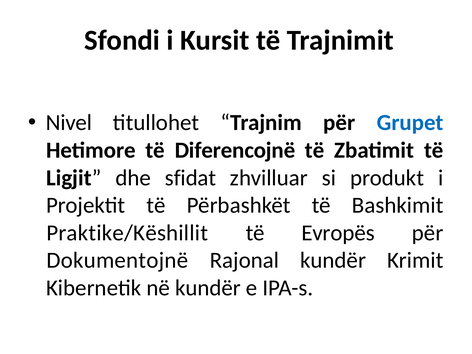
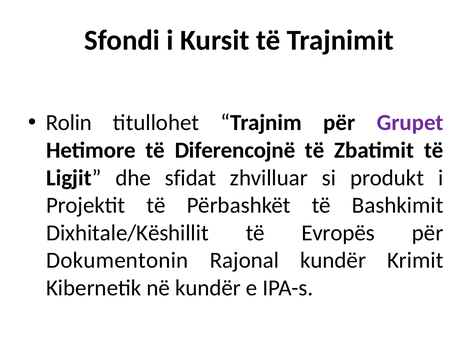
Nivel: Nivel -> Rolin (69, 123)
Grupet colour: blue -> purple (410, 123)
Praktike/Këshillit: Praktike/Këshillit -> Dixhitale/Këshillit (127, 233)
Dokumentojnë: Dokumentojnë -> Dokumentonin (117, 260)
